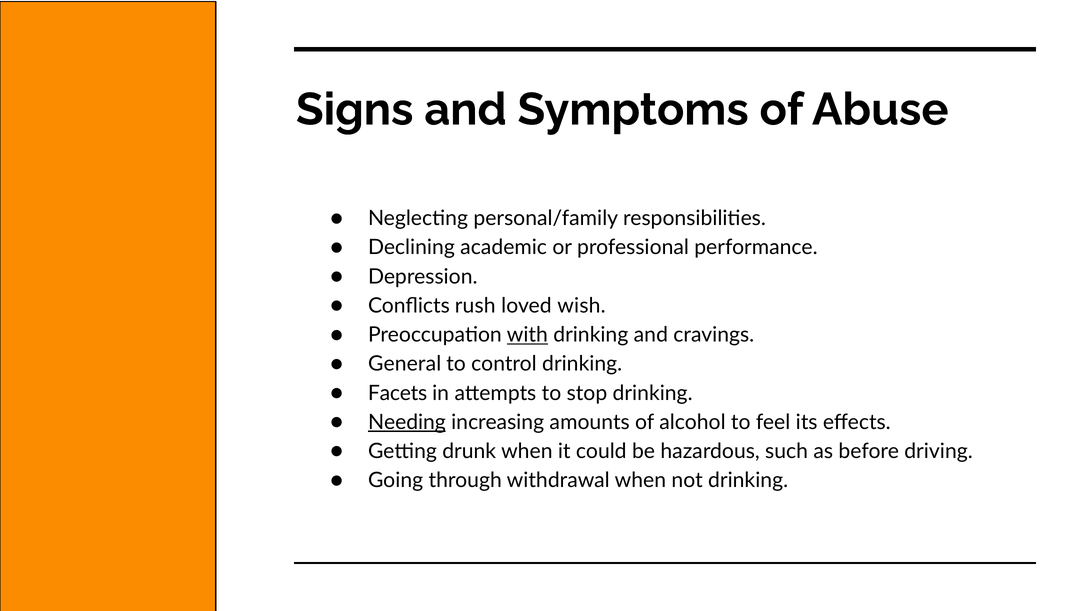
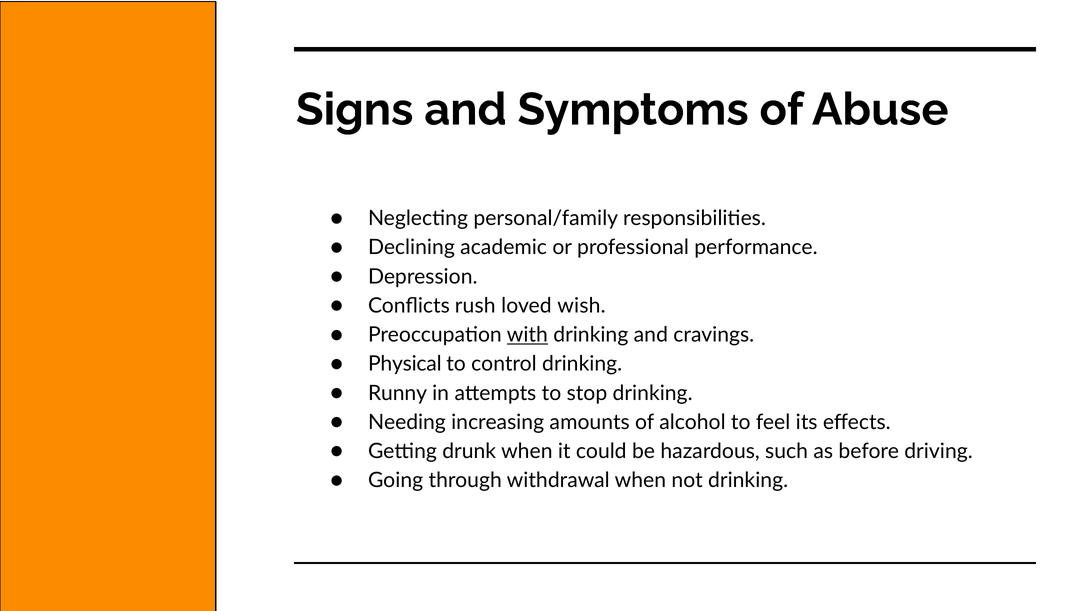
General: General -> Physical (405, 364)
Facets: Facets -> Runny (398, 393)
Needing underline: present -> none (407, 422)
